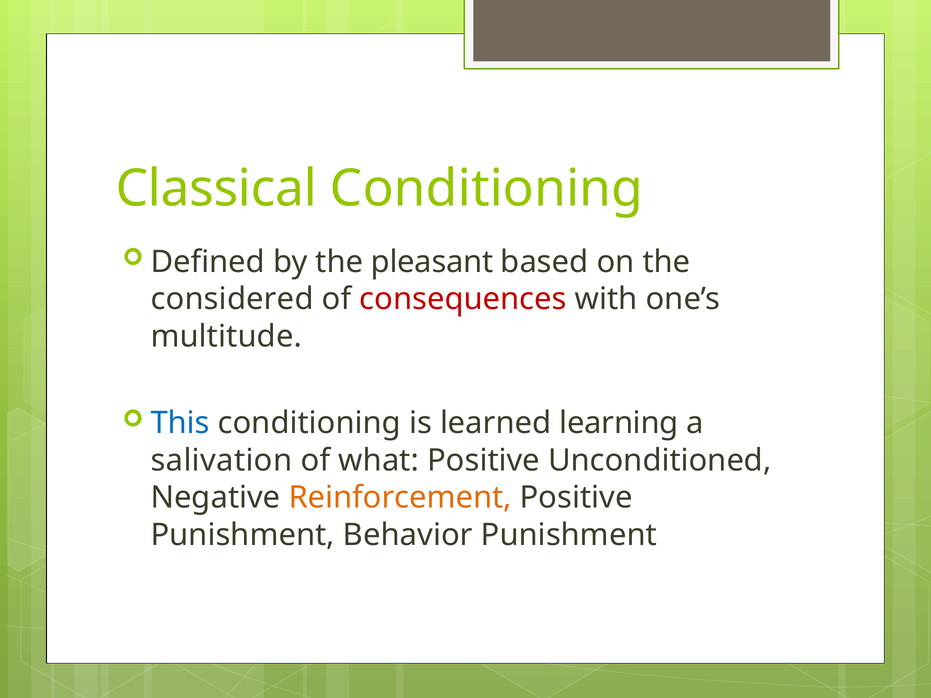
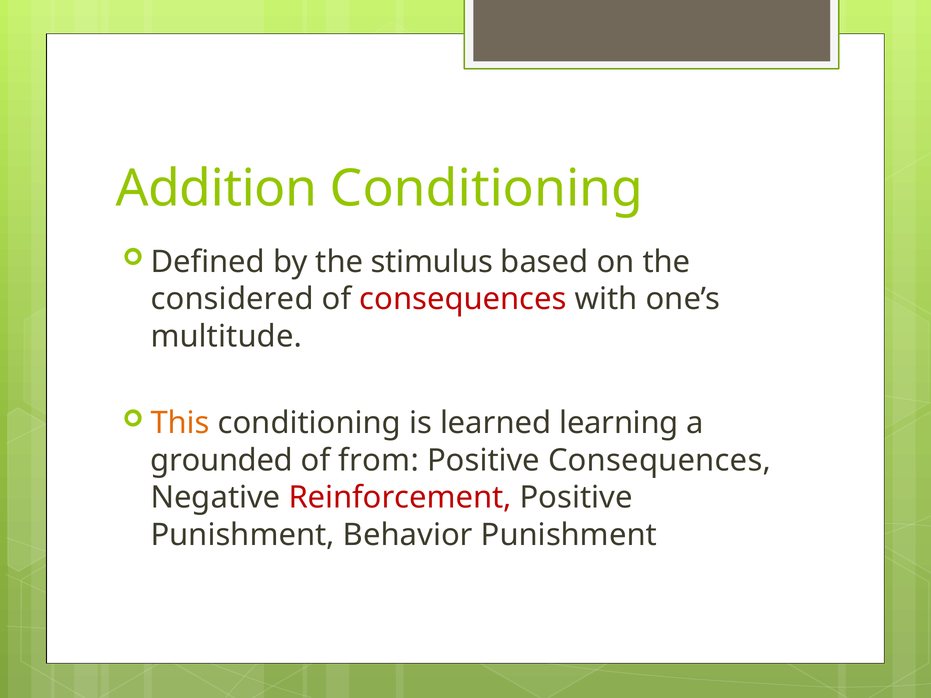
Classical: Classical -> Addition (216, 189)
pleasant: pleasant -> stimulus (432, 262)
This colour: blue -> orange (180, 423)
salivation: salivation -> grounded (222, 461)
what: what -> from (379, 461)
Positive Unconditioned: Unconditioned -> Consequences (660, 461)
Reinforcement colour: orange -> red (400, 498)
